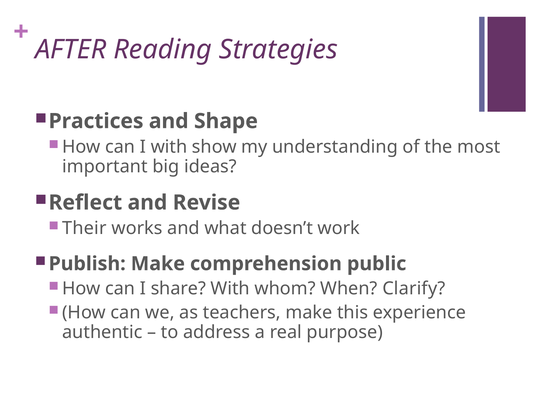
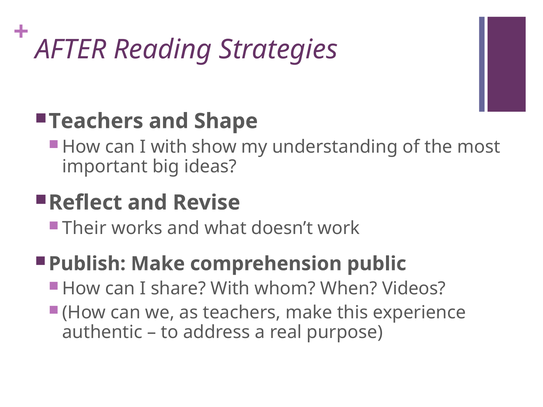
Practices: Practices -> Teachers (96, 121)
Clarify: Clarify -> Videos (414, 289)
